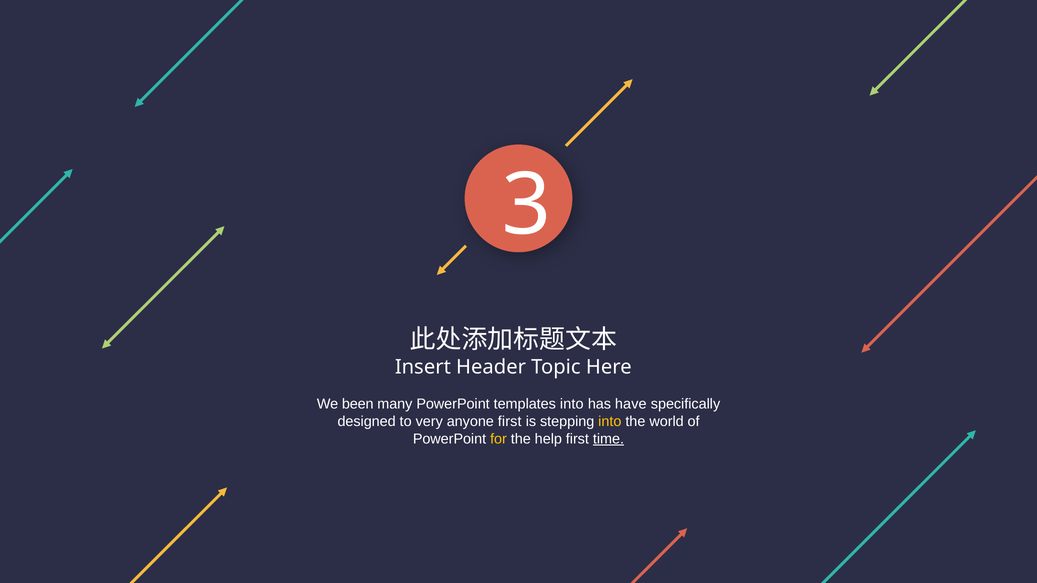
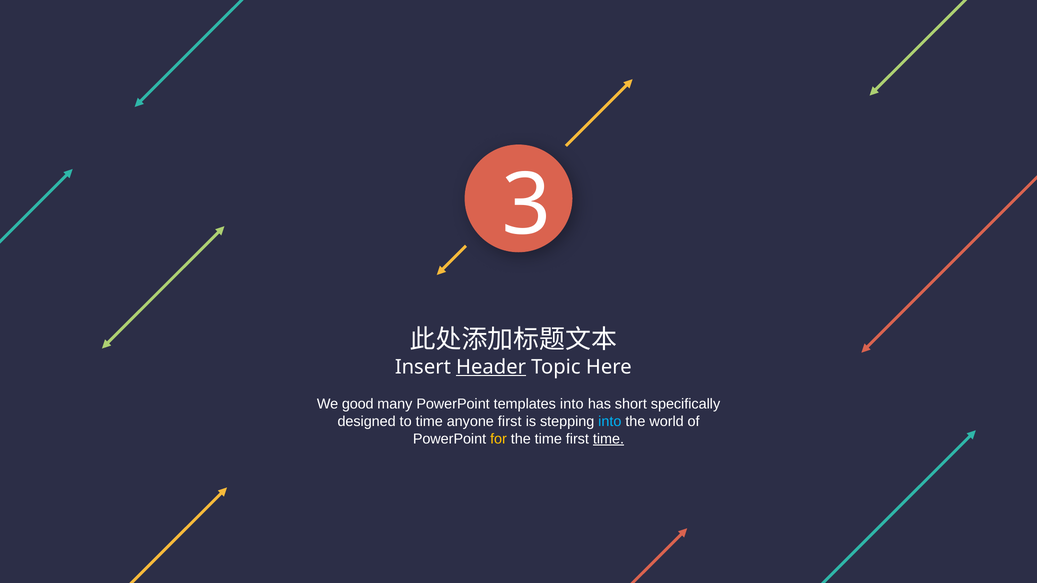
Header underline: none -> present (491, 367)
been: been -> good (358, 404)
have: have -> short (631, 404)
to very: very -> time (429, 422)
into colour: yellow -> light blue (610, 422)
the help: help -> time (548, 439)
